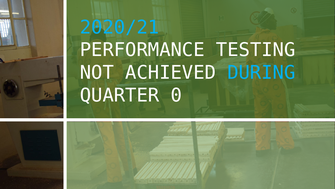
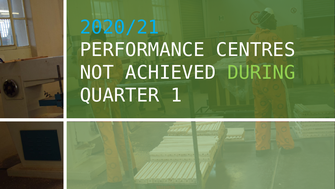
TESTING: TESTING -> CENTRES (256, 50)
DURING colour: light blue -> light green (261, 72)
0: 0 -> 1 (176, 95)
